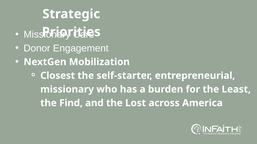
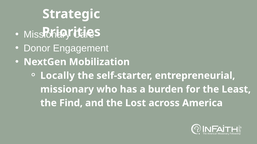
Closest: Closest -> Locally (58, 76)
